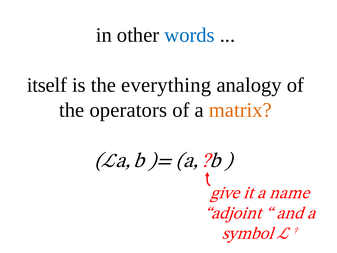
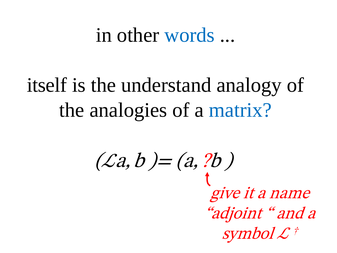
everything: everything -> understand (166, 85)
operators: operators -> analogies (128, 110)
matrix colour: orange -> blue (240, 110)
